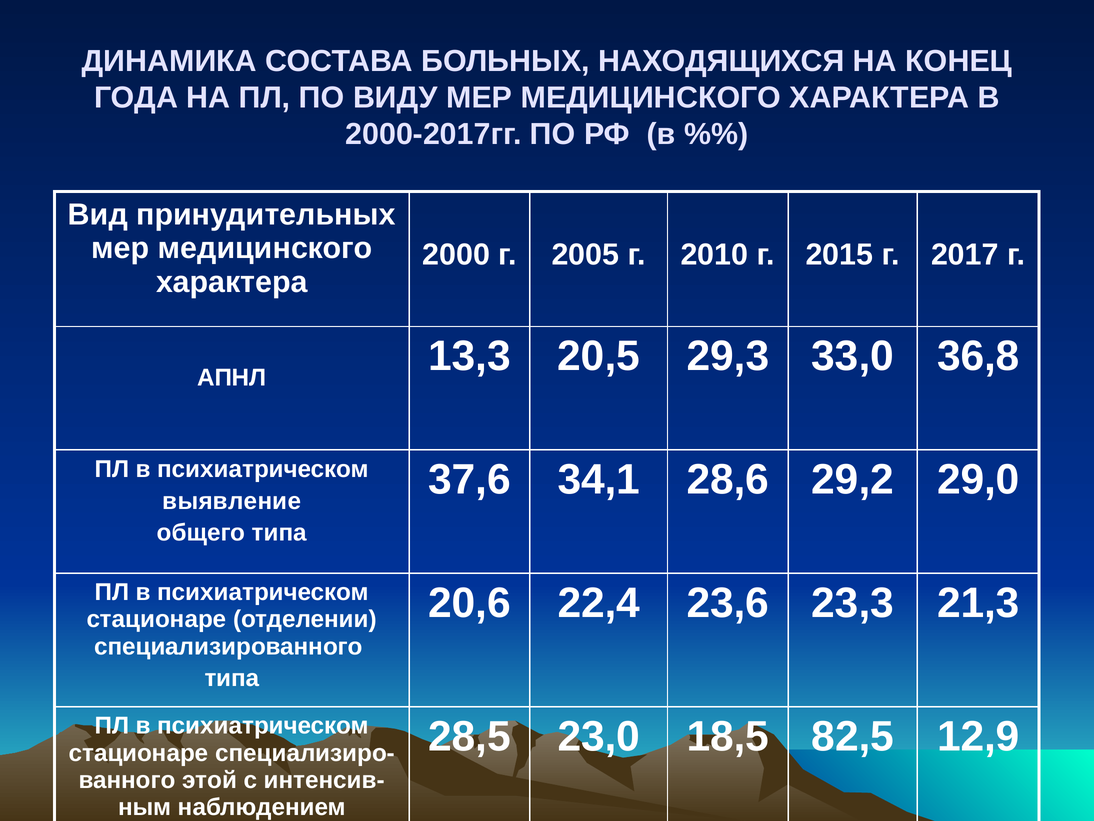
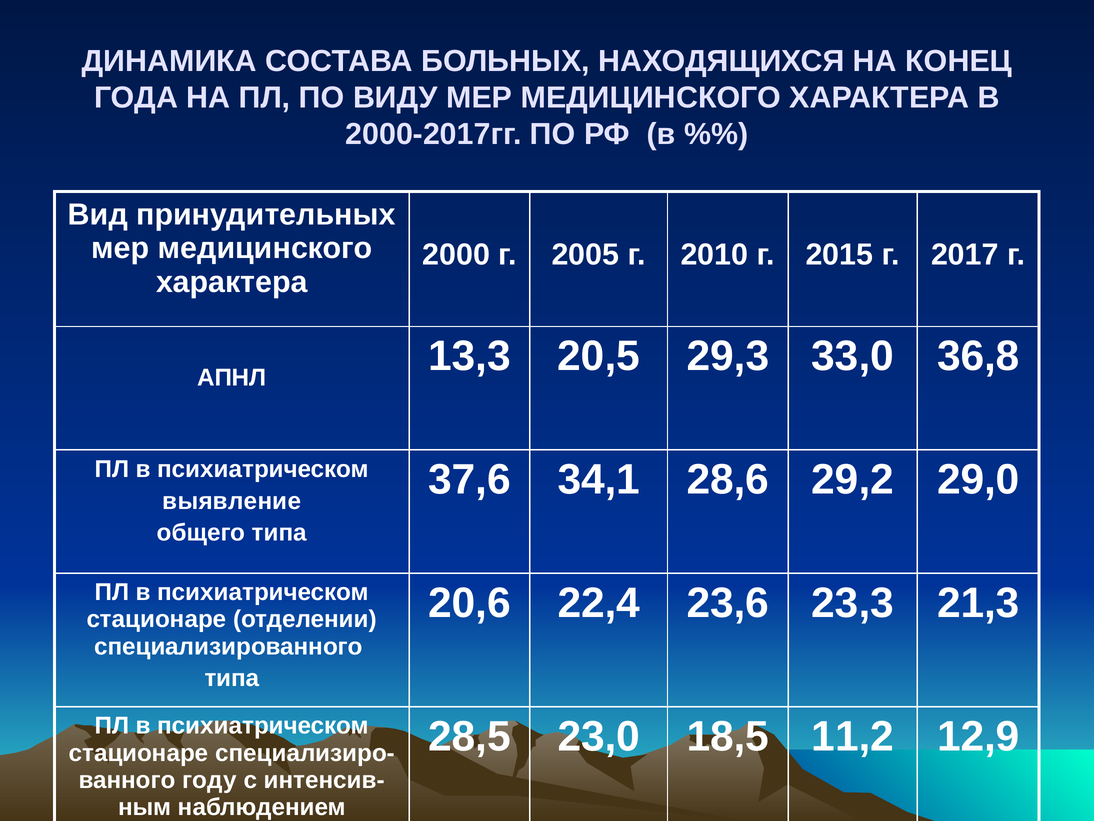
82,5: 82,5 -> 11,2 (853, 736)
этой: этой -> году (209, 780)
